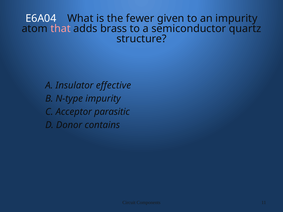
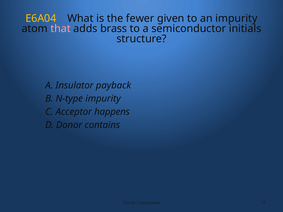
E6A04 colour: white -> yellow (41, 18)
quartz: quartz -> initials (245, 29)
effective: effective -> payback (114, 86)
parasitic: parasitic -> happens (112, 112)
